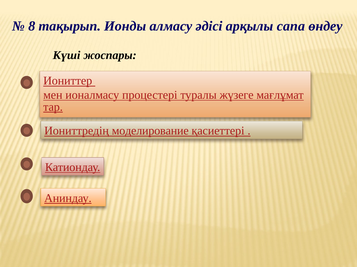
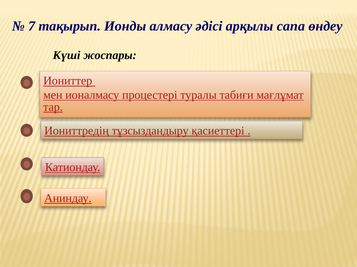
8: 8 -> 7 (32, 26)
жүзеге: жүзеге -> табиғи (237, 95)
моделирование: моделирование -> тұзсыздандыру (150, 131)
